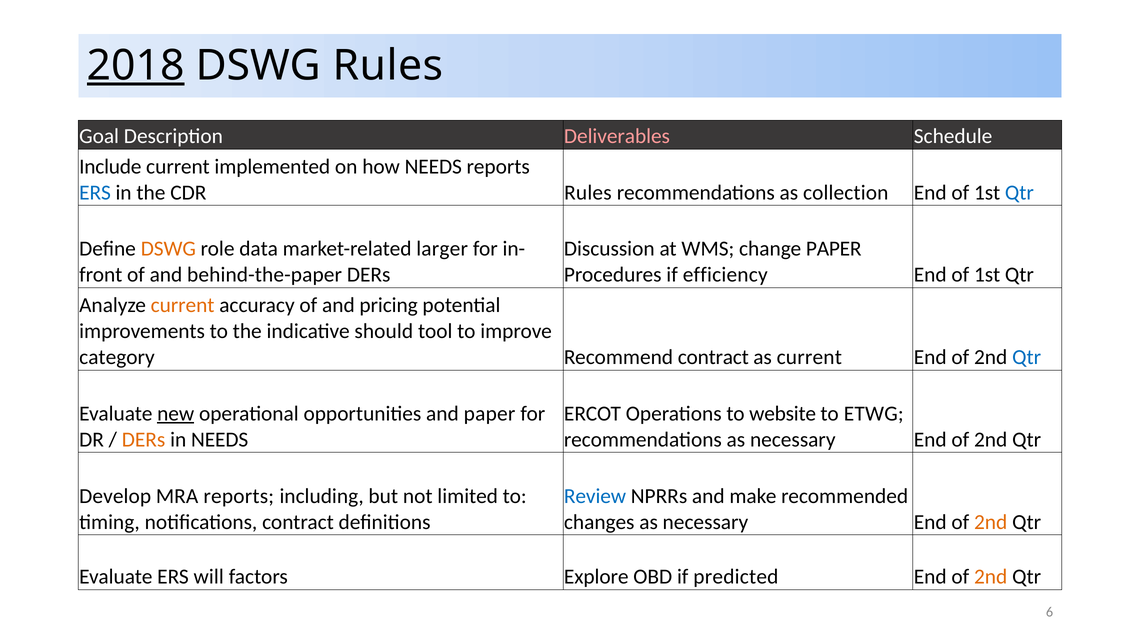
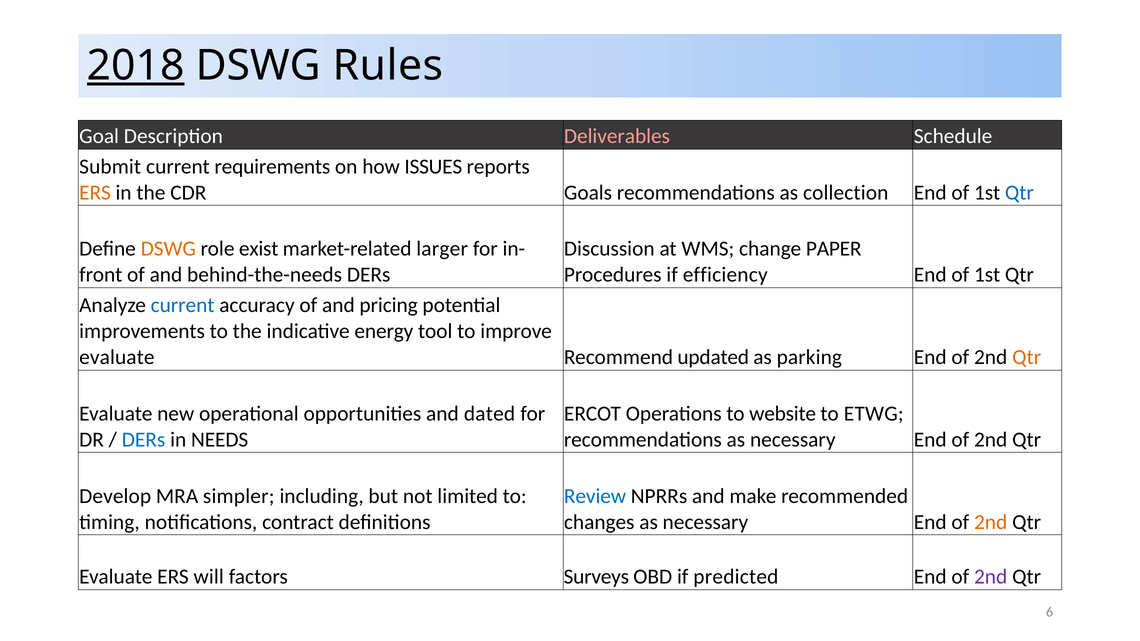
Include: Include -> Submit (110, 167)
implemented: implemented -> requirements (272, 167)
how NEEDS: NEEDS -> ISSUES (433, 167)
ERS colour: blue -> orange (95, 193)
CDR Rules: Rules -> Goals (588, 193)
data: data -> exist (259, 249)
behind-the-paper: behind-the-paper -> behind-the-needs (265, 275)
current colour: orange -> blue (183, 305)
should: should -> energy (384, 331)
category: category -> evaluate (117, 357)
Recommend contract: contract -> updated (713, 357)
as current: current -> parking (809, 357)
Qtr colour: blue -> orange (1027, 357)
new underline: present -> none (176, 414)
and paper: paper -> dated (490, 414)
DERs colour: orange -> blue (144, 440)
MRA reports: reports -> simpler (239, 496)
Explore: Explore -> Surveys (596, 577)
2nd colour: orange -> purple (991, 577)
